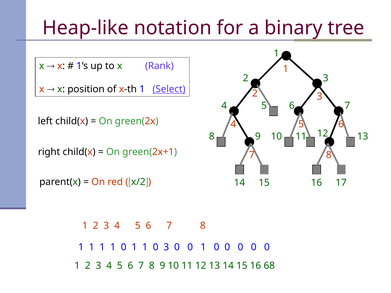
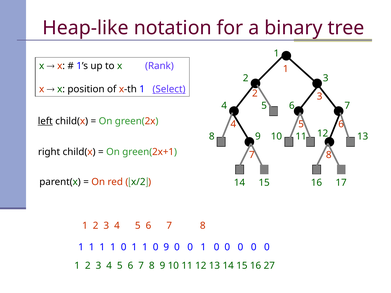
left underline: none -> present (45, 121)
0 3: 3 -> 9 (166, 247)
68: 68 -> 27 (269, 266)
